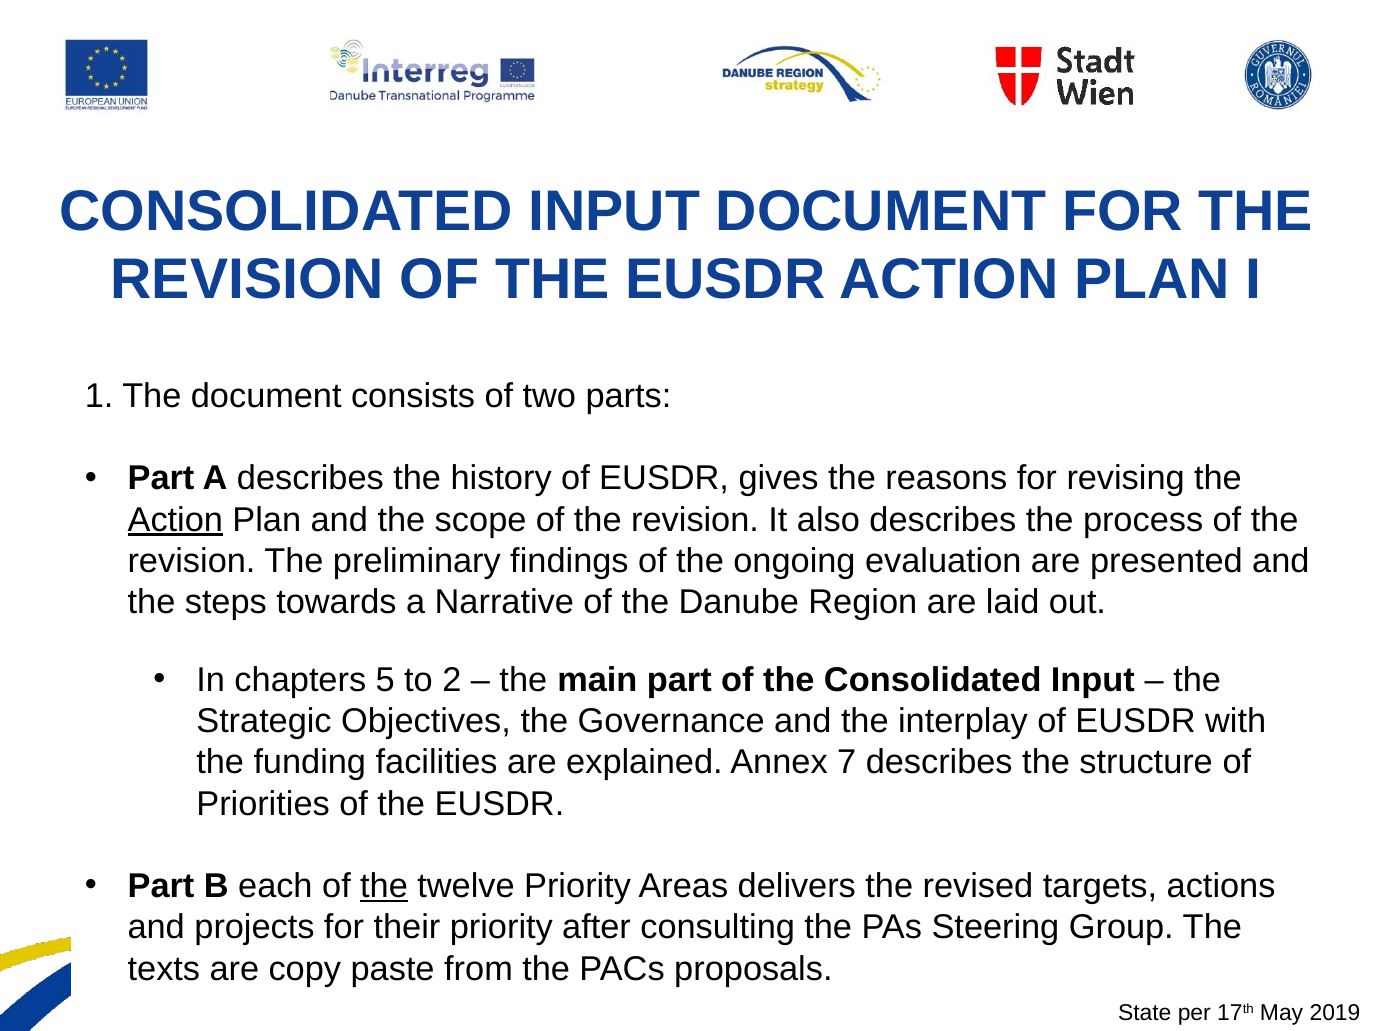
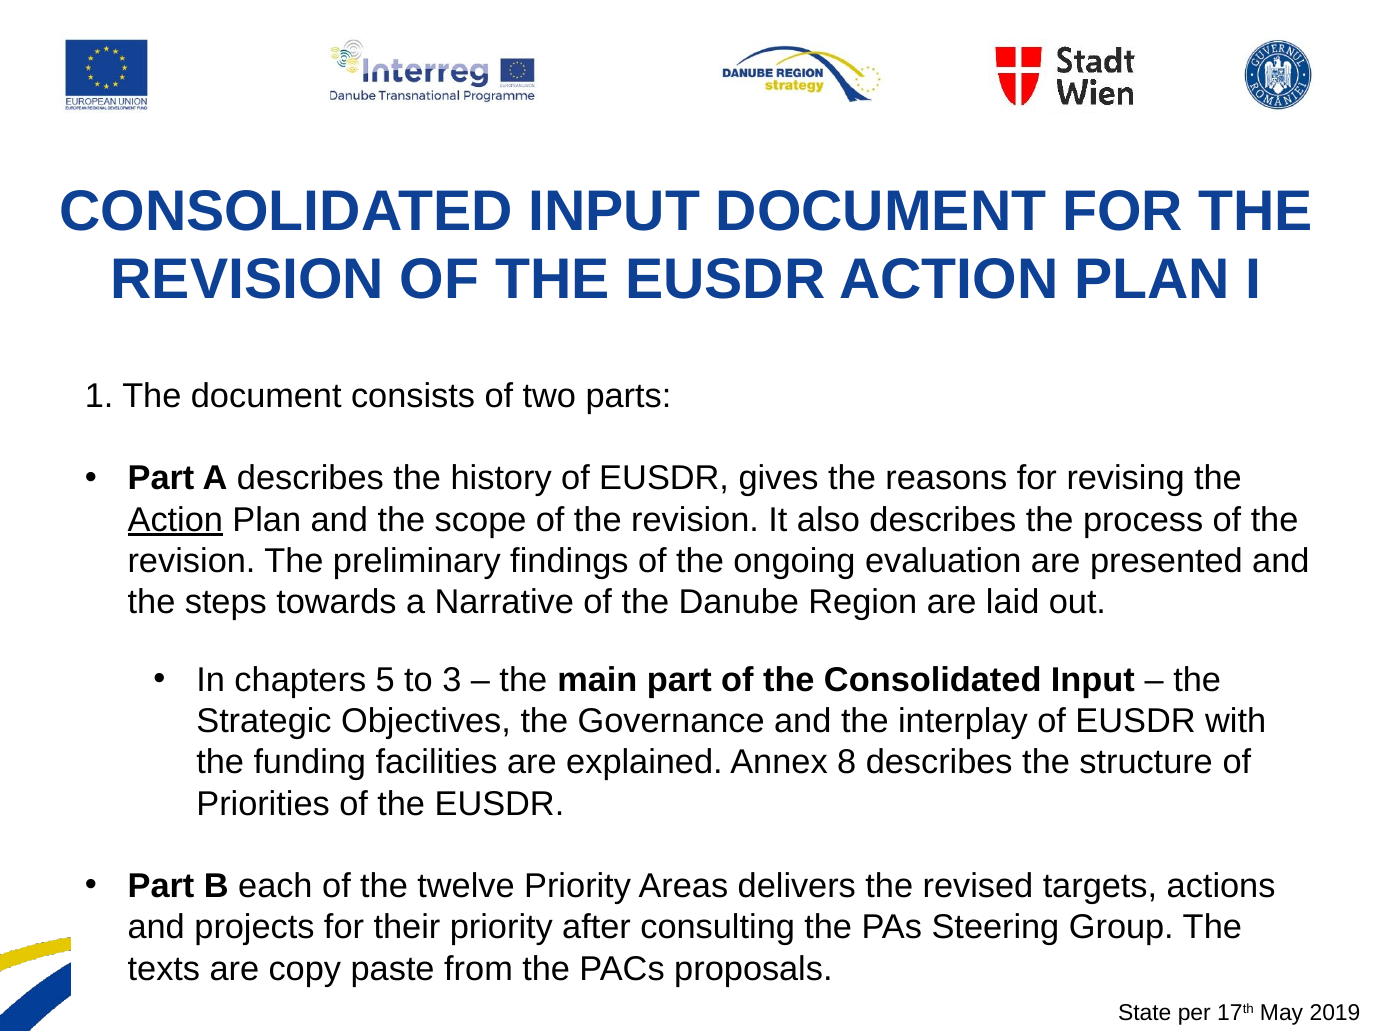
2: 2 -> 3 (452, 680)
7: 7 -> 8 (847, 762)
the underline: present -> none (384, 886)
